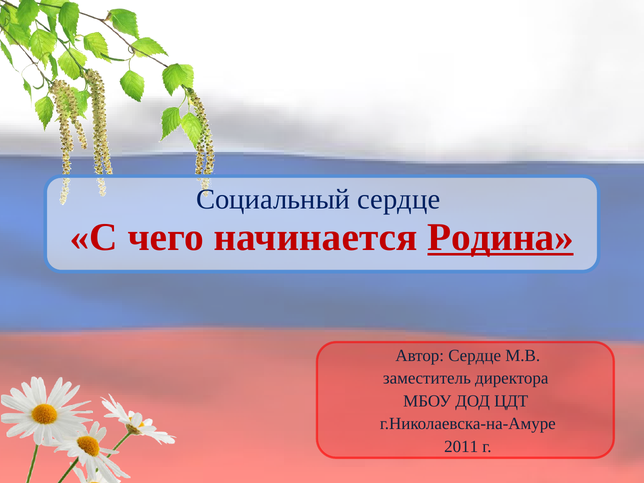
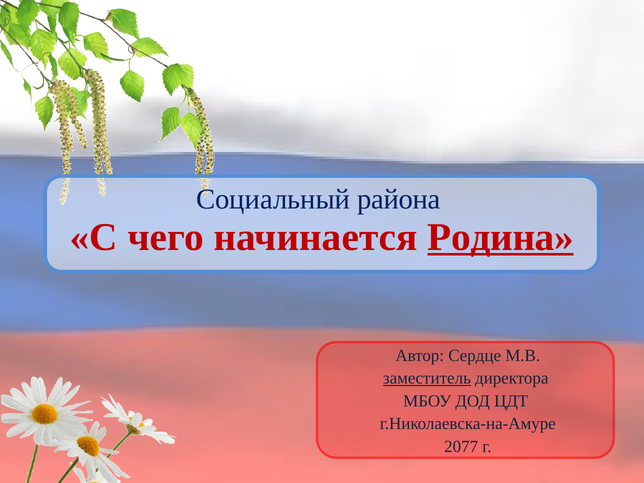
Социальный сердце: сердце -> района (399, 199)
заместитель underline: none -> present (427, 378)
2011: 2011 -> 2077 (461, 447)
